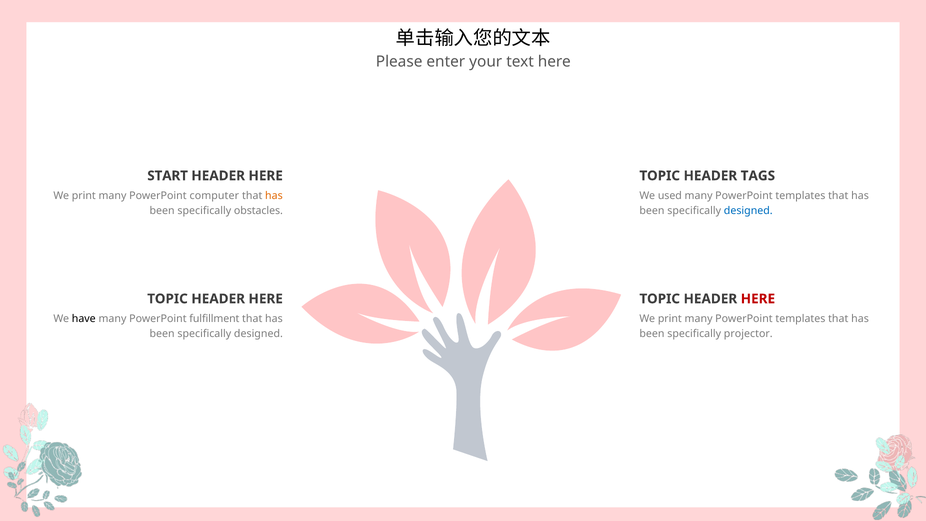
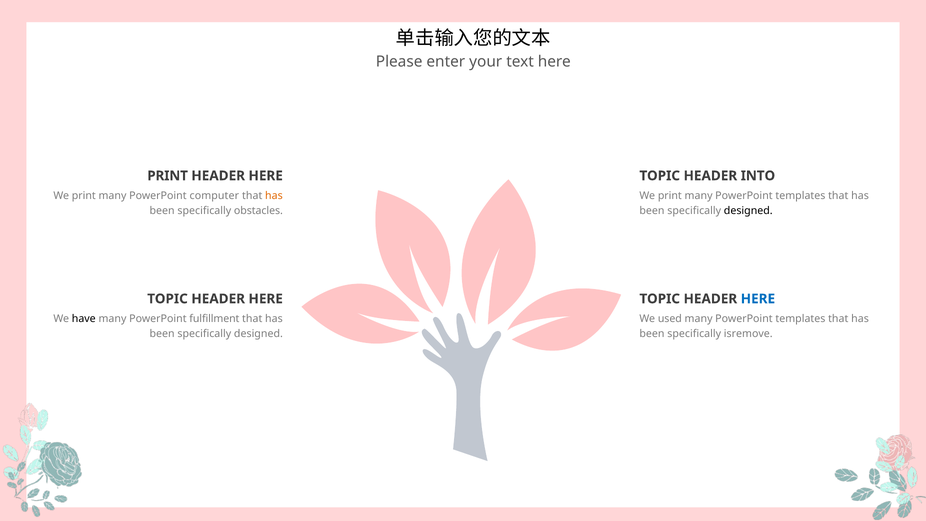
START: START -> PRINT (168, 176)
TAGS: TAGS -> INTO (758, 176)
used: used -> print (670, 195)
designed colour: blue -> black (748, 211)
HERE colour: red -> blue (758, 299)
print: print -> used (670, 318)
projector: projector -> isremove (748, 334)
